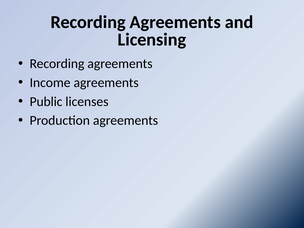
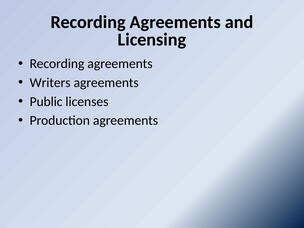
Income: Income -> Writers (50, 83)
